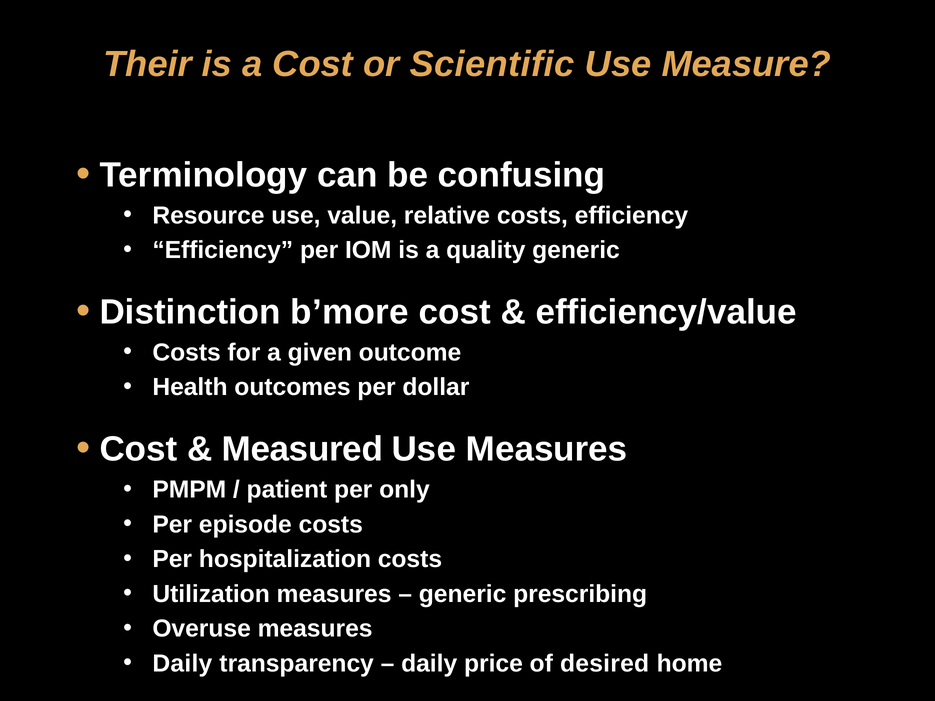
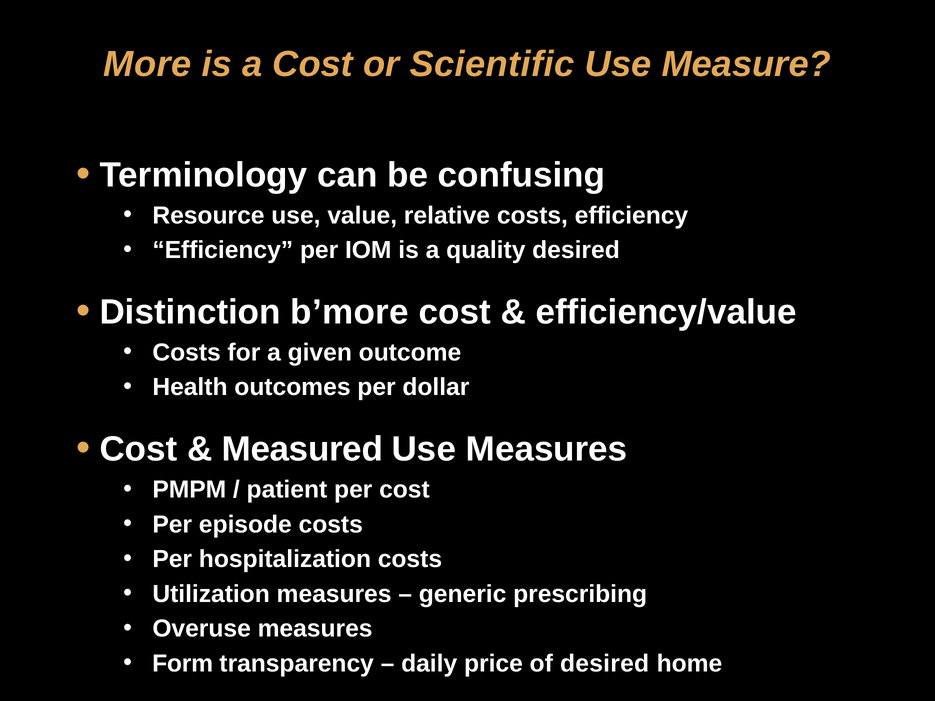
Their: Their -> More (147, 64)
quality generic: generic -> desired (576, 250)
per only: only -> cost (404, 490)
Daily: Daily -> Form (183, 664)
